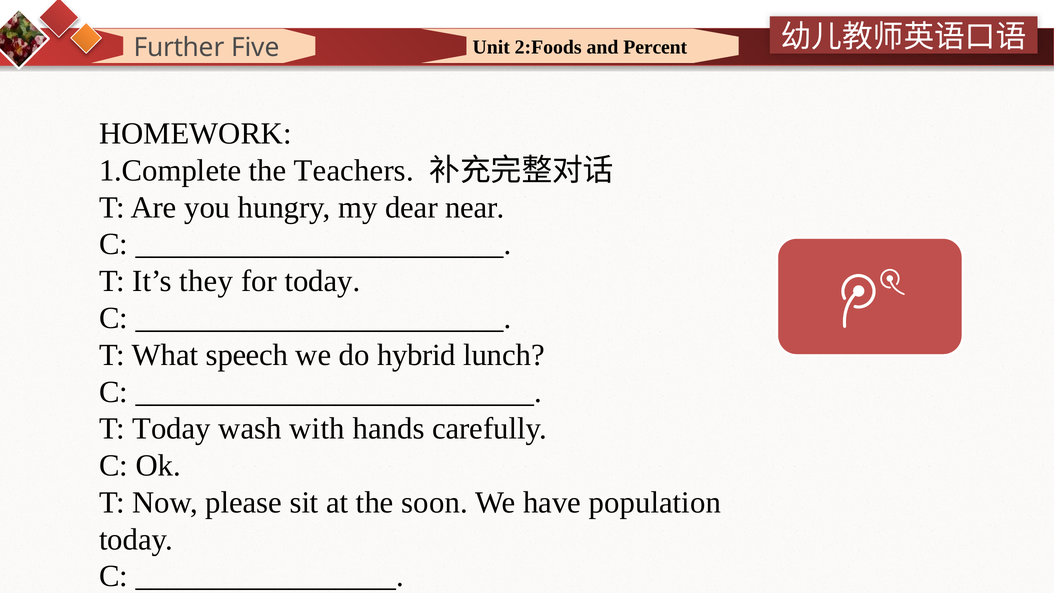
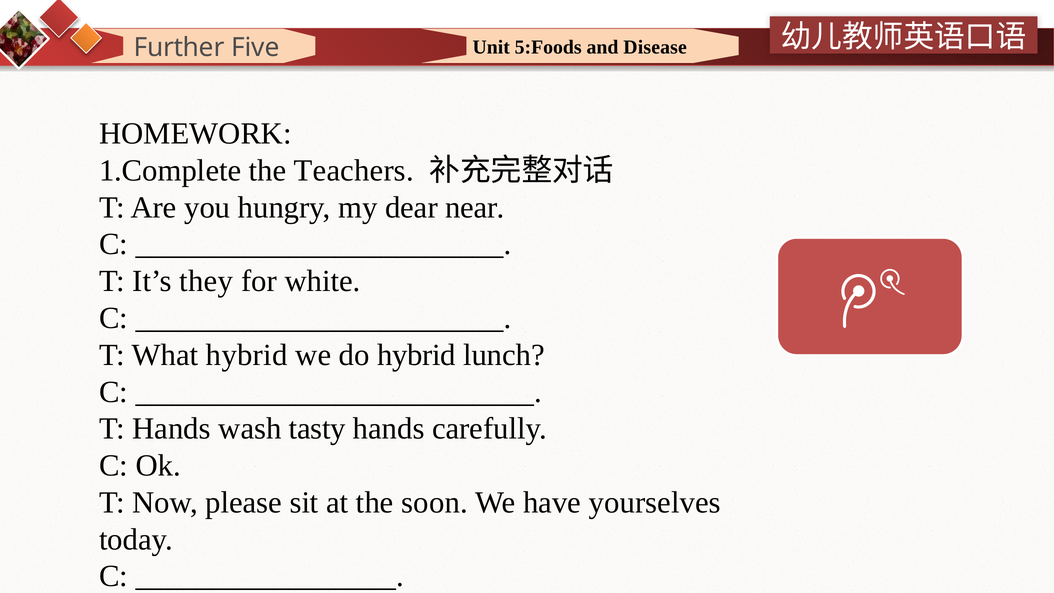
2:Foods: 2:Foods -> 5:Foods (548, 47)
Percent: Percent -> Disease (655, 47)
for today: today -> white (323, 281)
What speech: speech -> hybrid (247, 355)
T Today: Today -> Hands (172, 429)
with: with -> tasty (317, 429)
population: population -> yourselves (655, 502)
